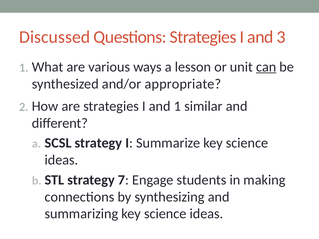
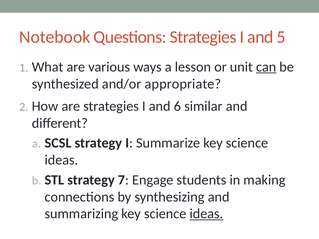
Discussed: Discussed -> Notebook (55, 37)
3: 3 -> 5 (281, 37)
and 1: 1 -> 6 (177, 106)
ideas underline: none -> present (206, 214)
